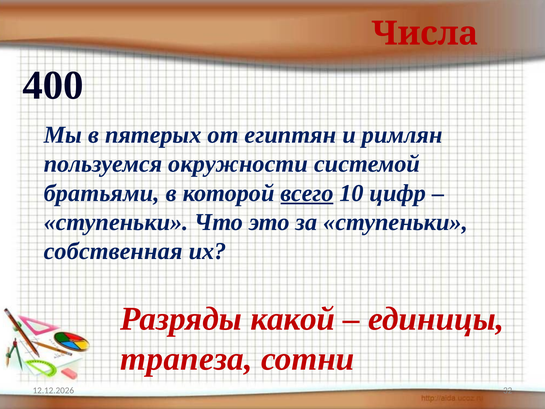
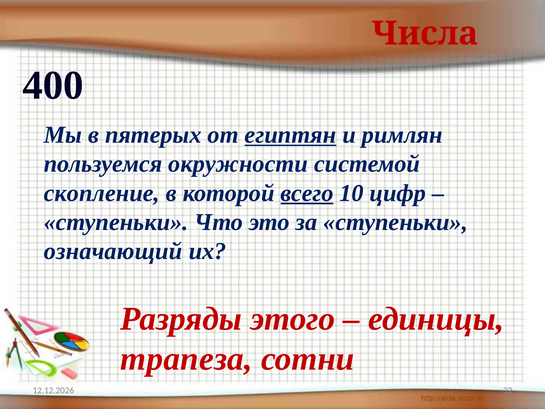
египтян underline: none -> present (290, 135)
братьями: братьями -> скопление (102, 193)
собственная: собственная -> означающий (113, 251)
какой: какой -> этого (293, 319)
